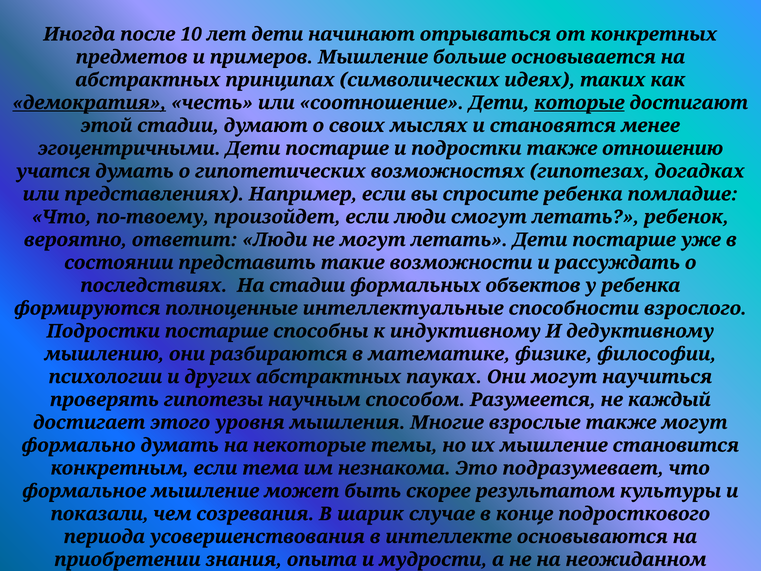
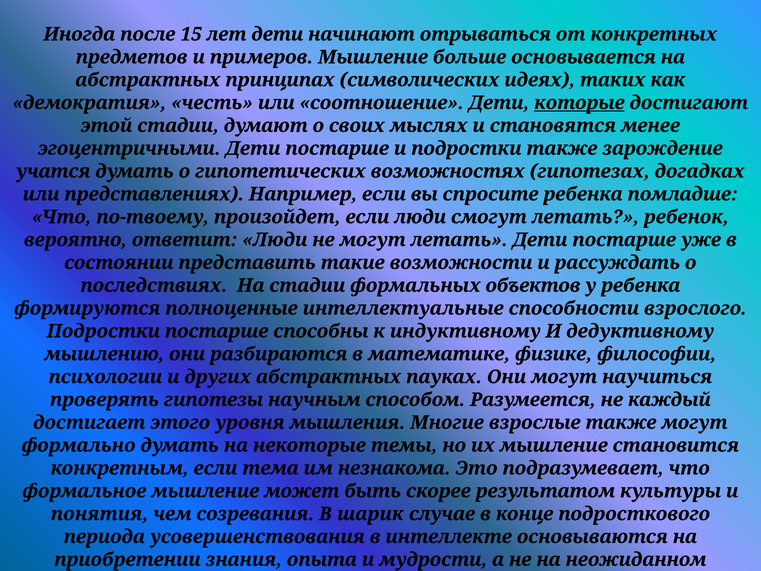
10: 10 -> 15 (191, 34)
демократия underline: present -> none (89, 103)
отношению: отношению -> зарождение (663, 148)
показали: показали -> понятия (99, 514)
